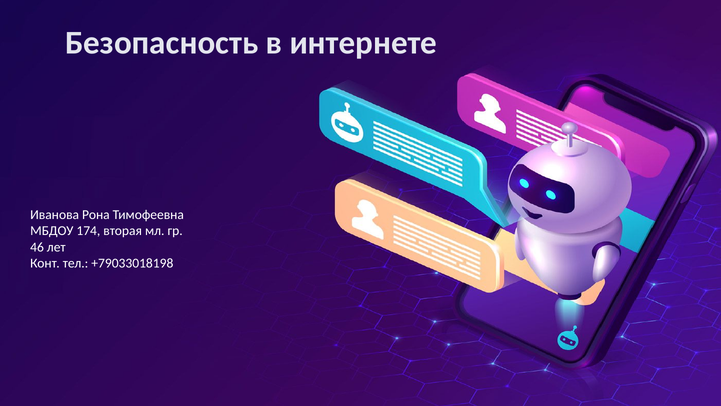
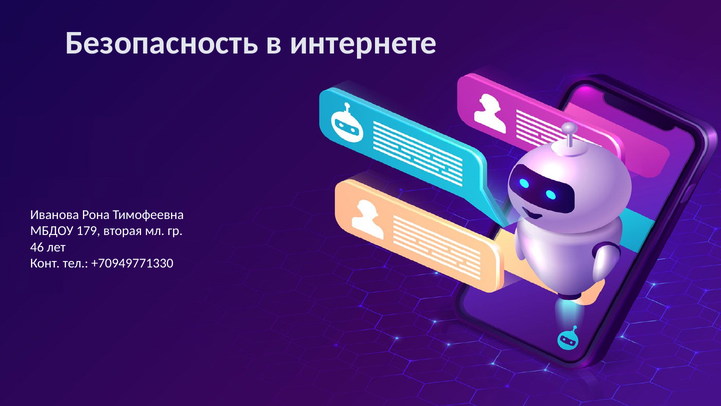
174: 174 -> 179 (88, 231)
+79033018198: +79033018198 -> +70949771330 (132, 263)
